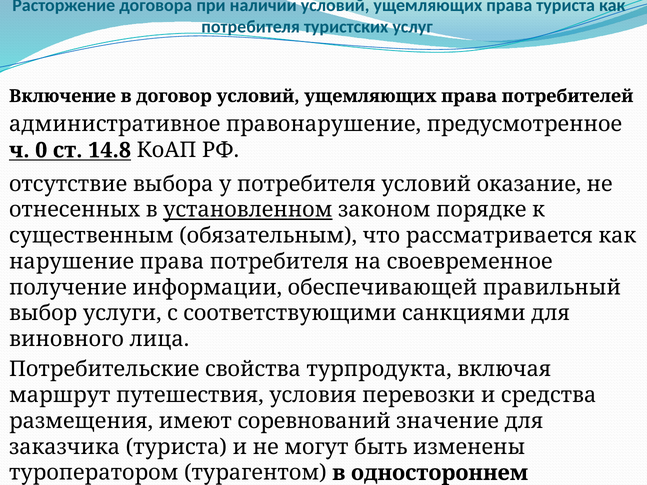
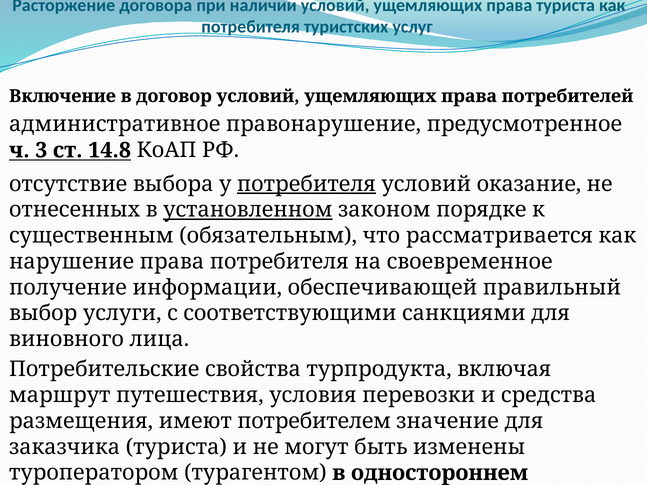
0: 0 -> 3 (41, 150)
потребителя underline: none -> present (306, 184)
соревнований: соревнований -> потребителем (314, 421)
